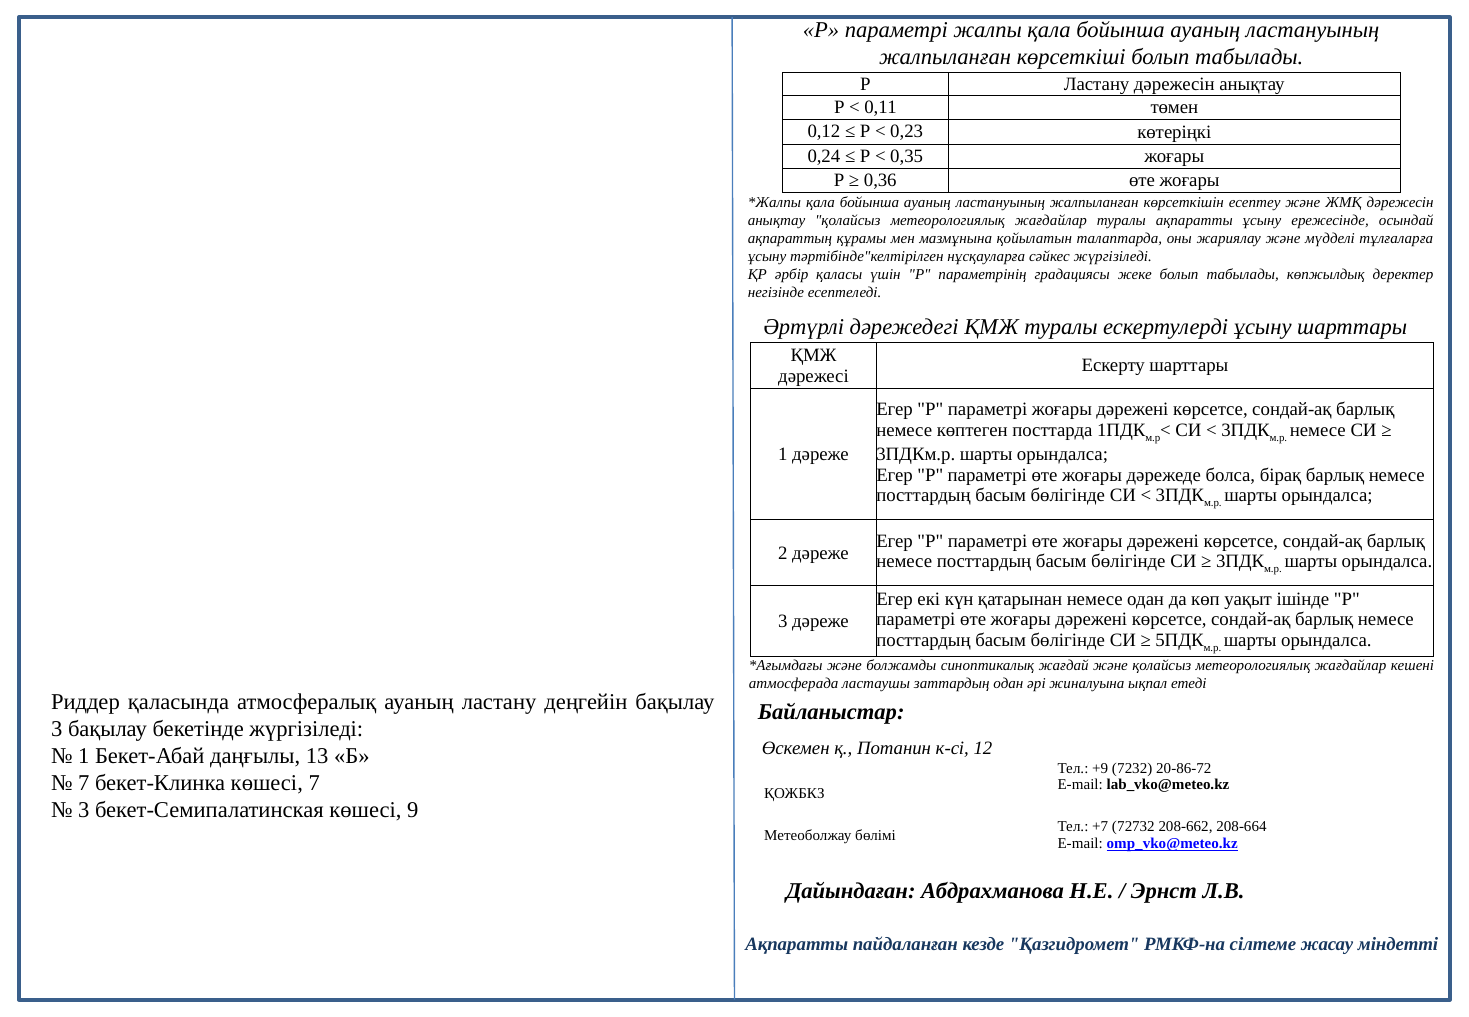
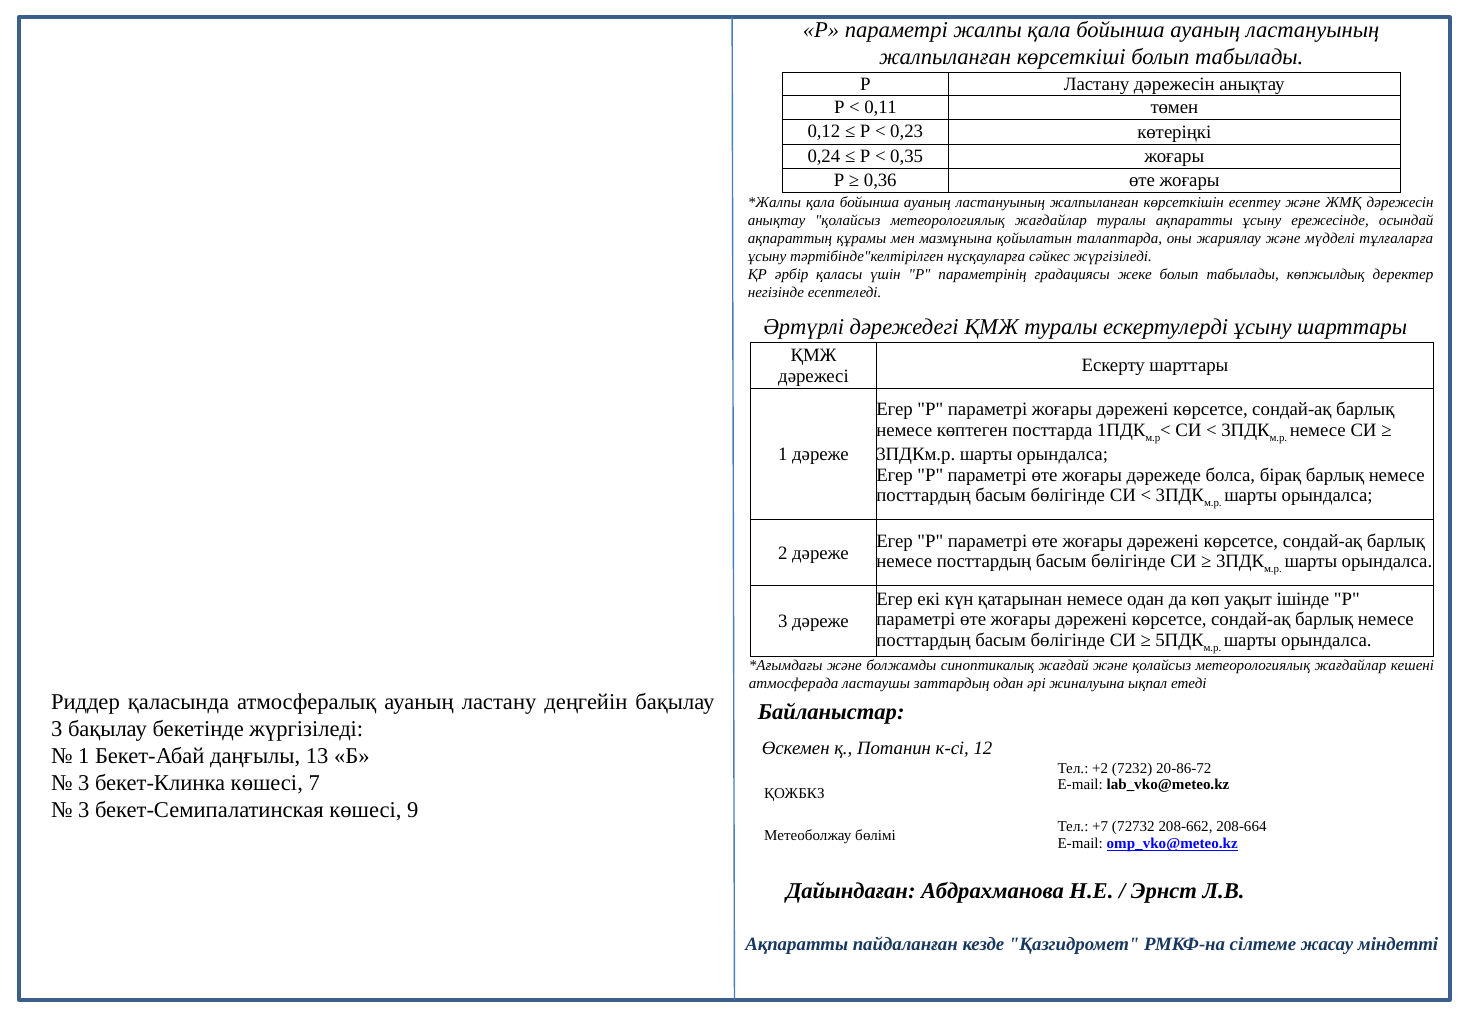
+9: +9 -> +2 (1100, 768)
7: 7 -> 3 (84, 783)
